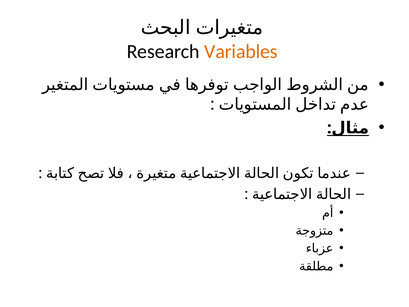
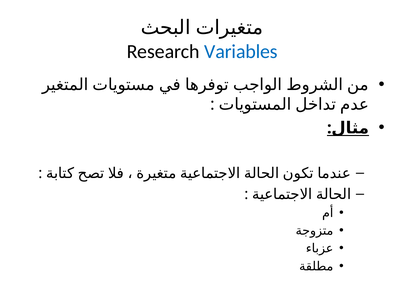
Variables colour: orange -> blue (241, 52)
